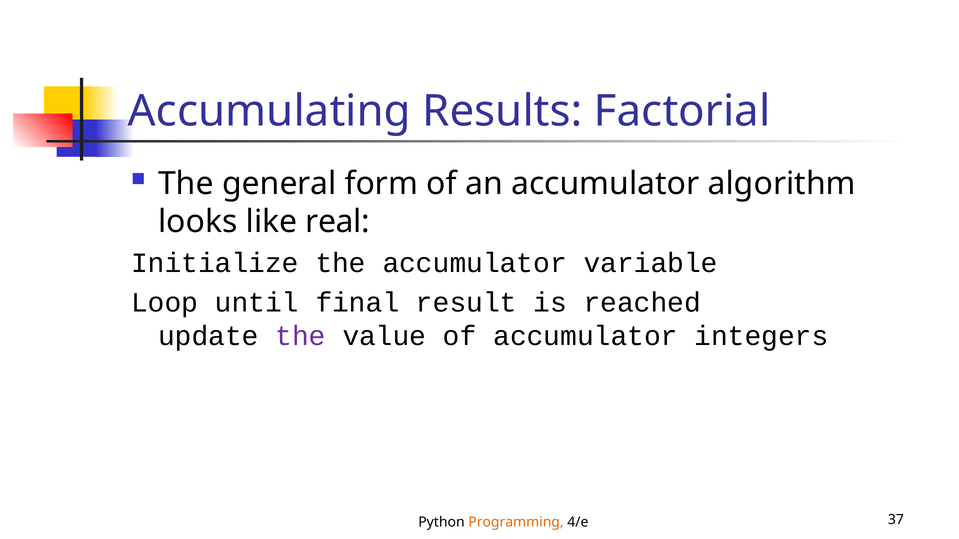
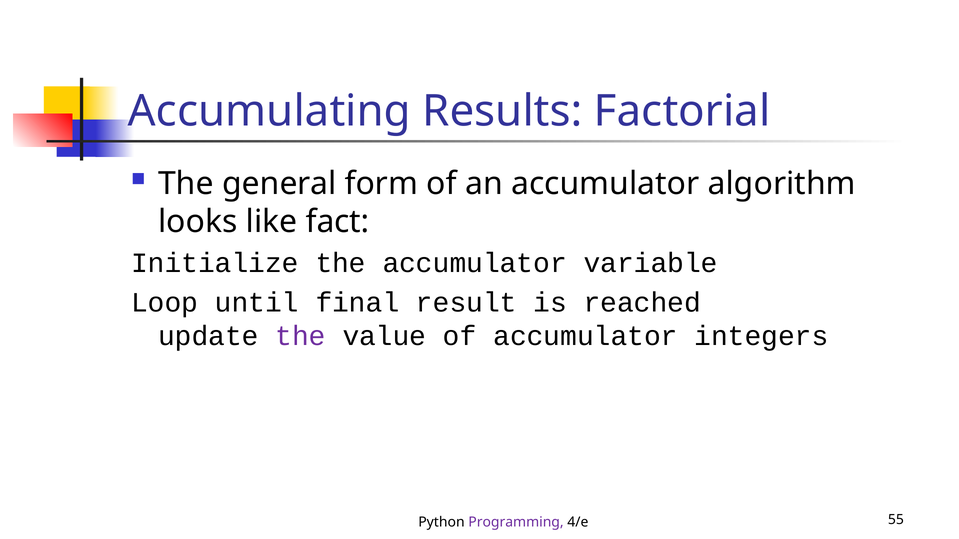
real: real -> fact (338, 222)
Programming colour: orange -> purple (516, 522)
37: 37 -> 55 (896, 520)
